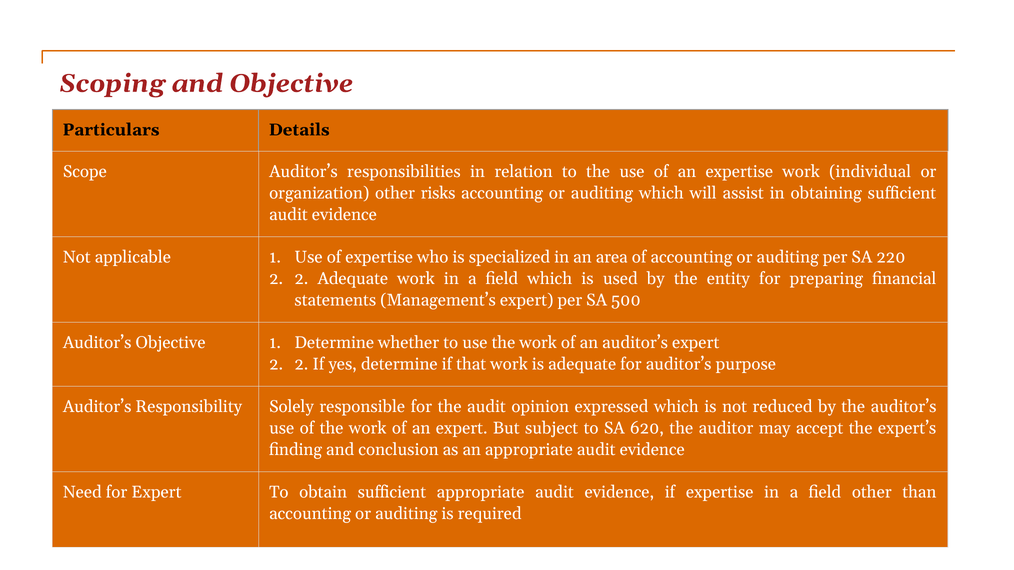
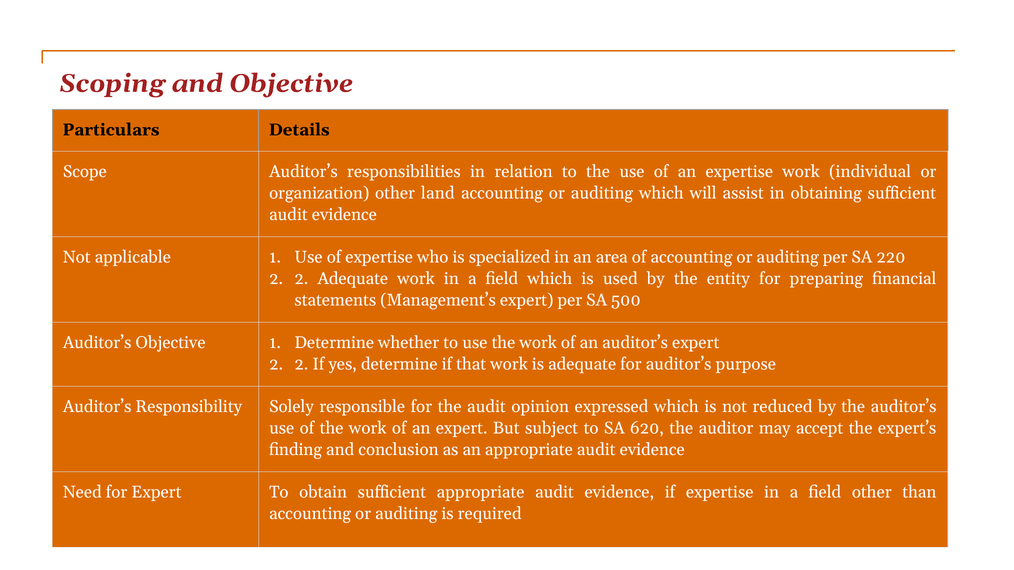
risks: risks -> land (438, 194)
